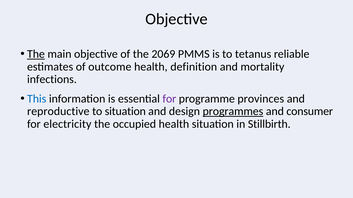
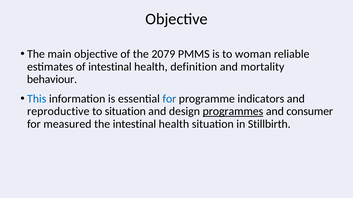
The underline: present -> none (36, 54)
2069: 2069 -> 2079 (163, 54)
tetanus: tetanus -> woman (253, 54)
of outcome: outcome -> intestinal (110, 67)
infections: infections -> behaviour (52, 80)
for colour: purple -> blue (169, 99)
provinces: provinces -> indicators (261, 99)
electricity: electricity -> measured (67, 124)
the occupied: occupied -> intestinal (134, 124)
